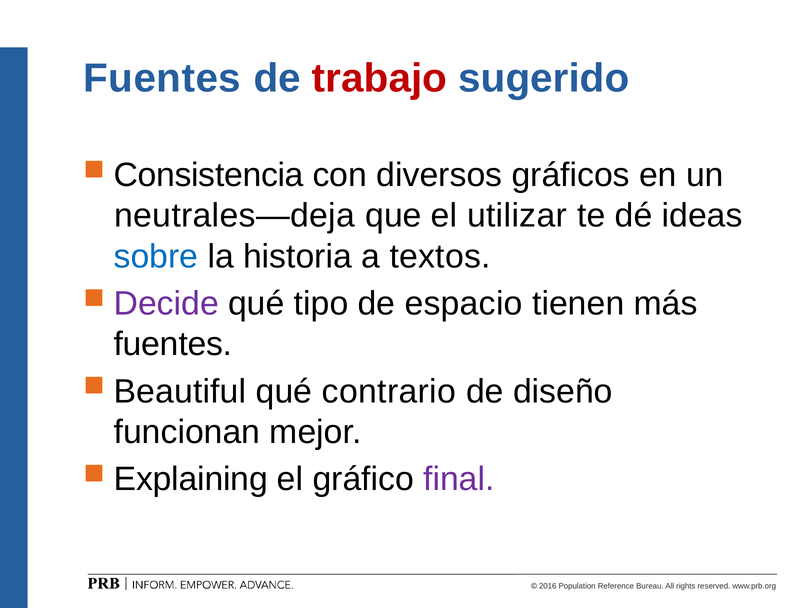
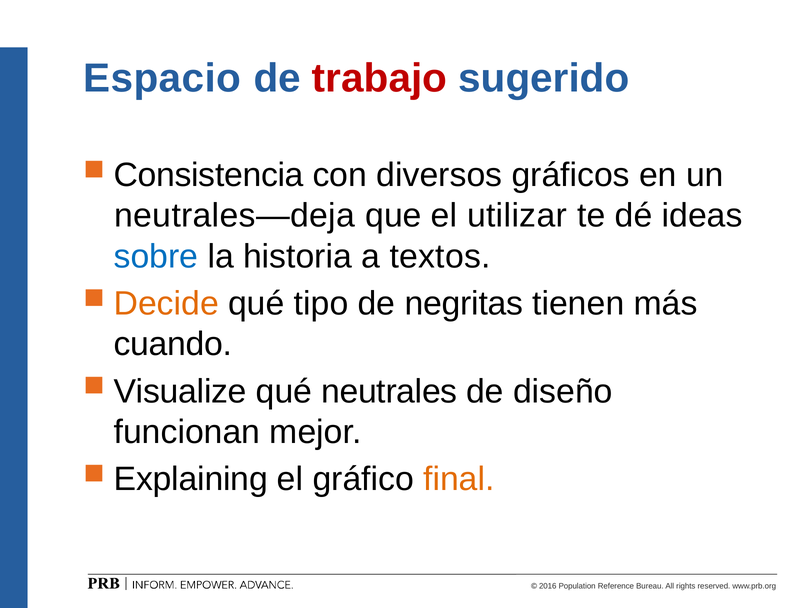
Fuentes: Fuentes -> Espacio (162, 79)
Decide colour: purple -> orange (166, 304)
espacio: espacio -> negritas (464, 304)
fuentes: fuentes -> cuando (173, 344)
Beautiful: Beautiful -> Visualize (180, 392)
contrario: contrario -> neutrales (389, 392)
final colour: purple -> orange (459, 480)
